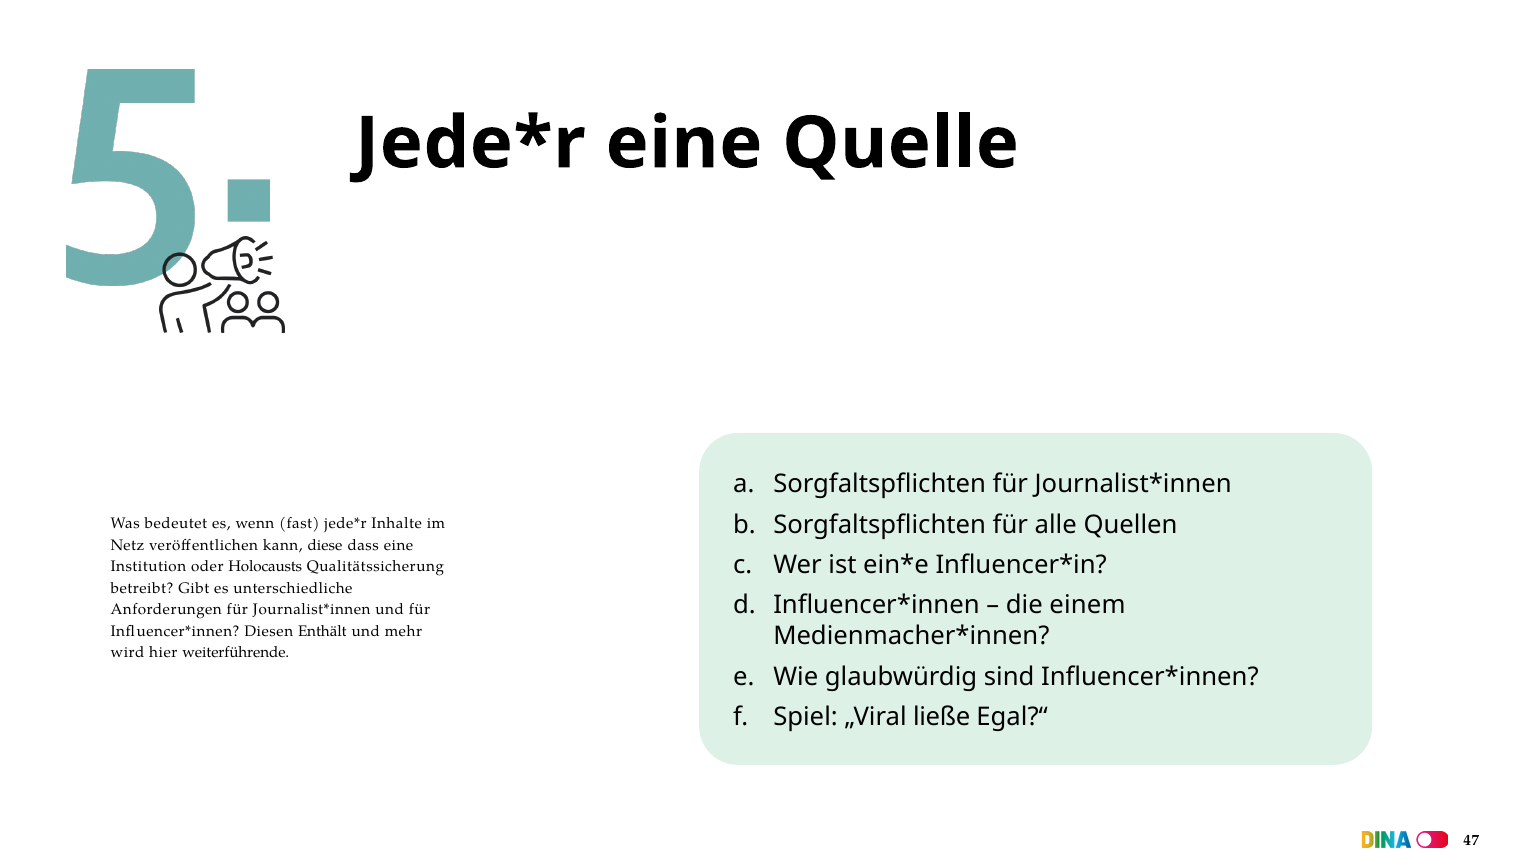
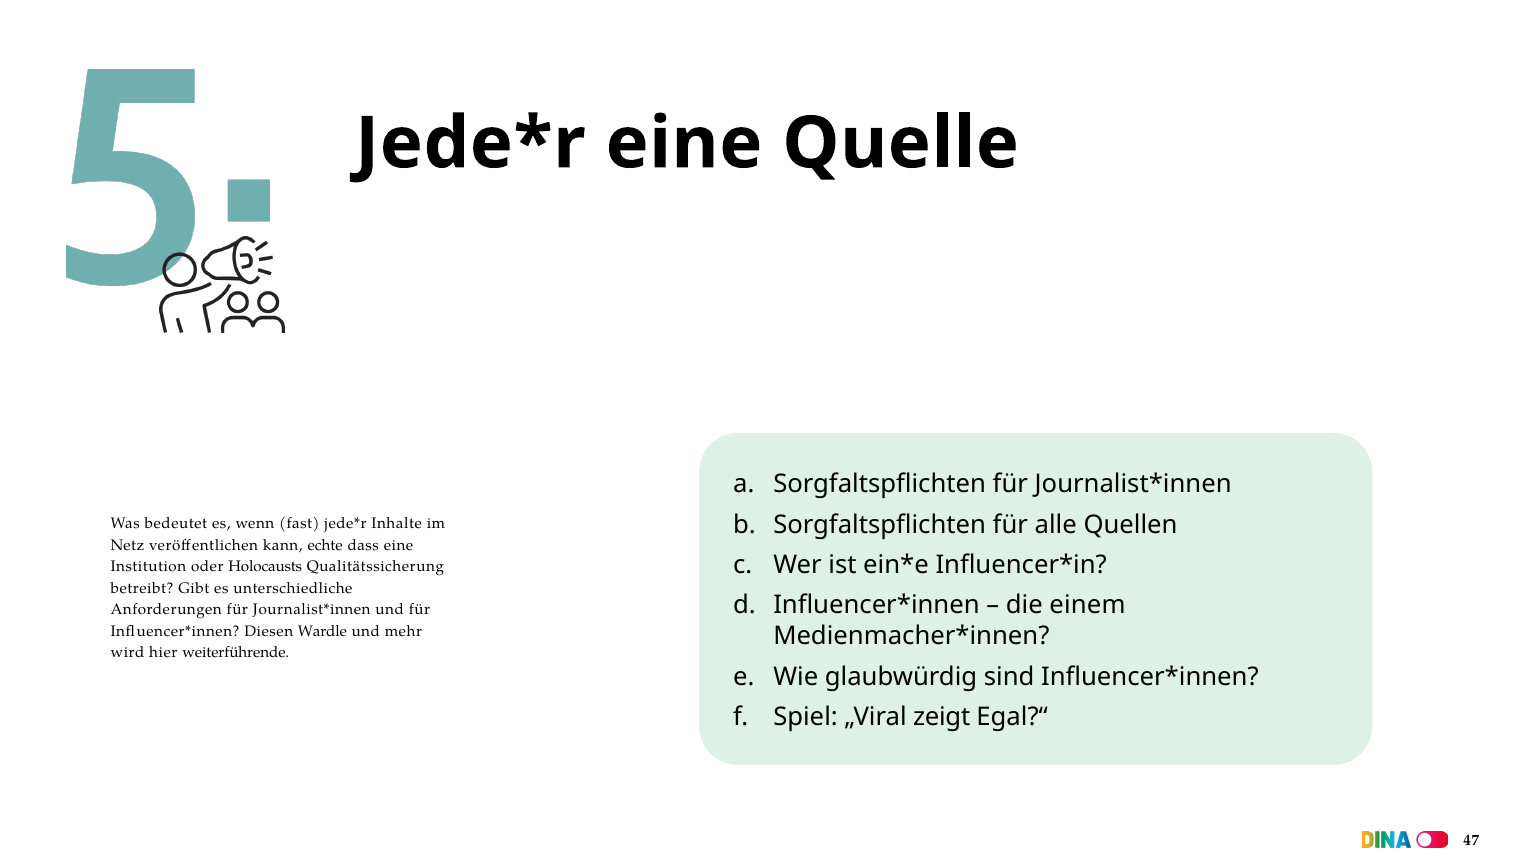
diese: diese -> echte (325, 545)
Enthält: Enthält -> Wardle (322, 631)
ließe: ließe -> zeigt (942, 717)
